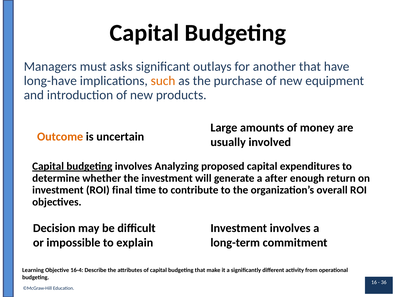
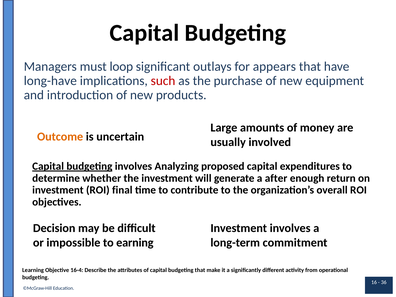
asks: asks -> loop (121, 67)
another: another -> appears (274, 67)
such colour: orange -> red (163, 81)
explain: explain -> earning (135, 243)
